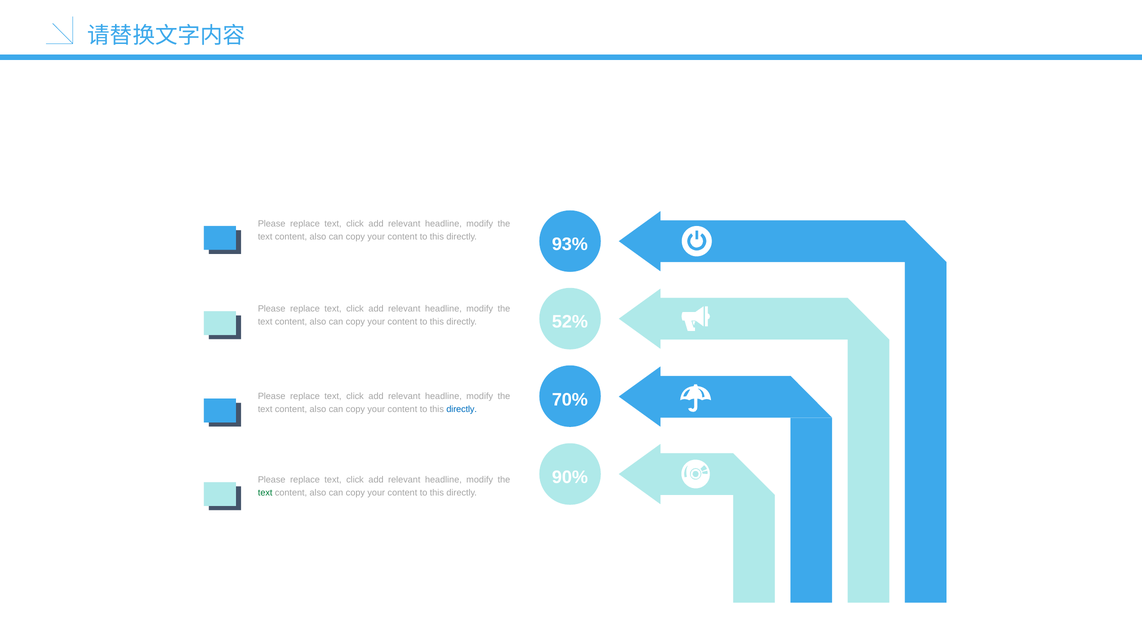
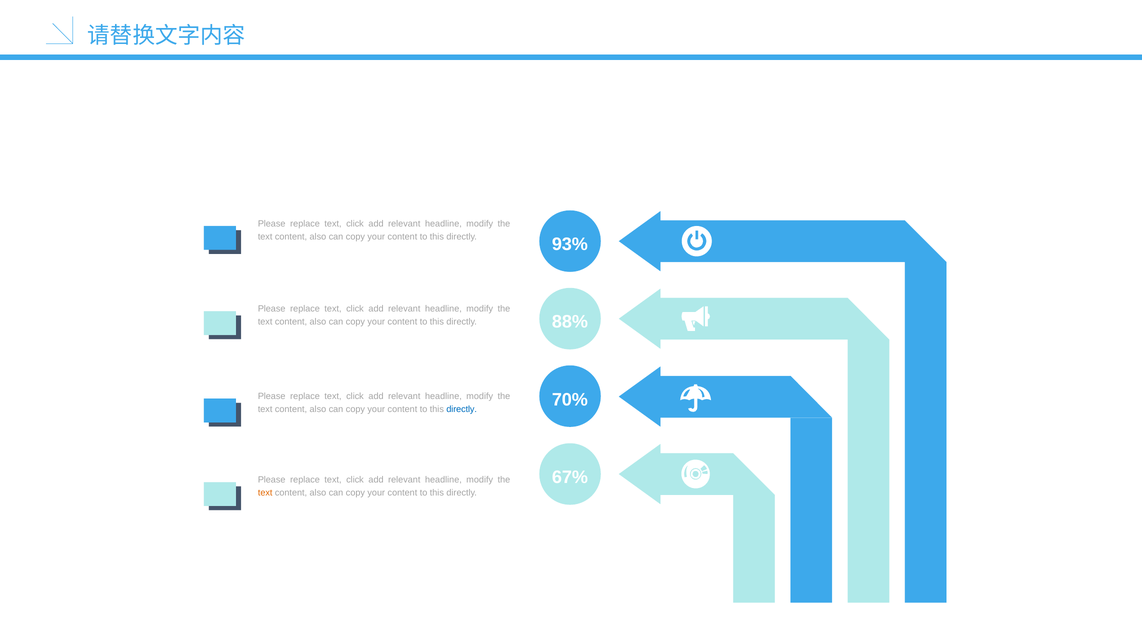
52%: 52% -> 88% (570, 322)
90%: 90% -> 67% (570, 477)
text colour: green -> orange (265, 492)
